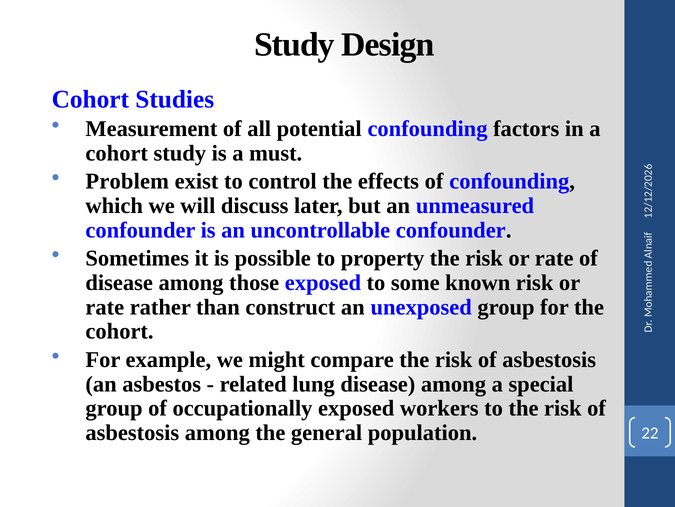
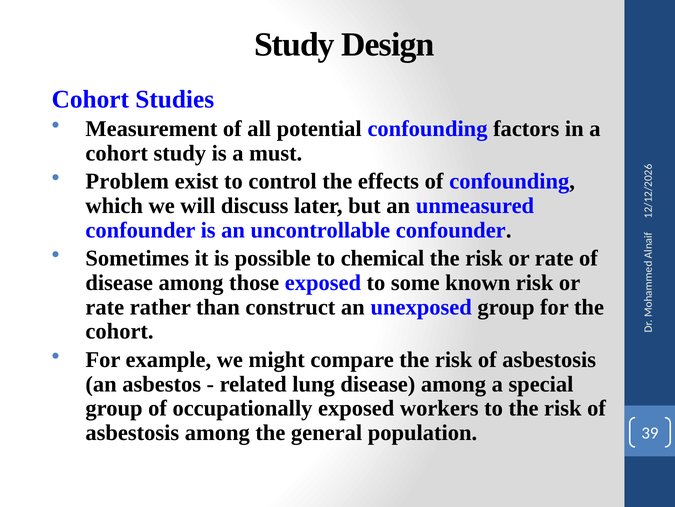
property: property -> chemical (383, 258)
22: 22 -> 39 (650, 433)
